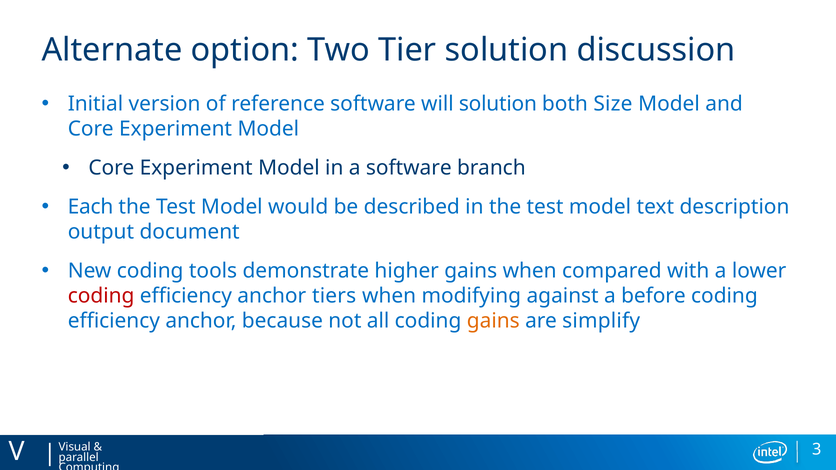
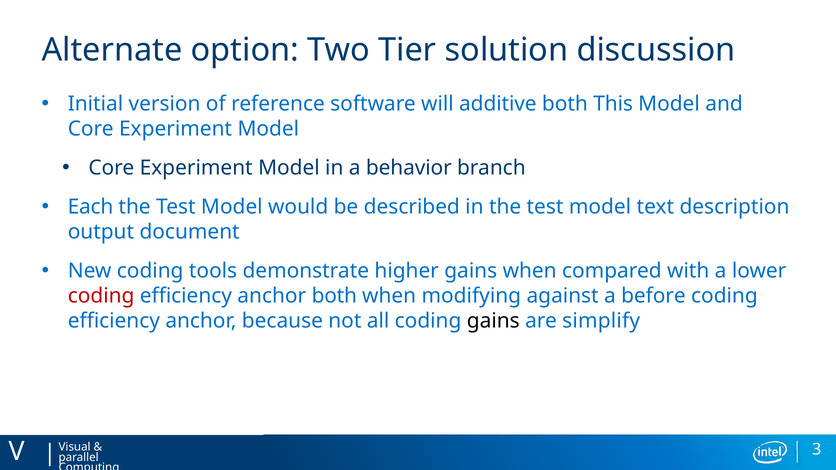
will solution: solution -> additive (498, 104)
Size: Size -> This (613, 104)
a software: software -> behavior (409, 168)
anchor tiers: tiers -> both (334, 296)
gains colour: orange -> black (493, 321)
